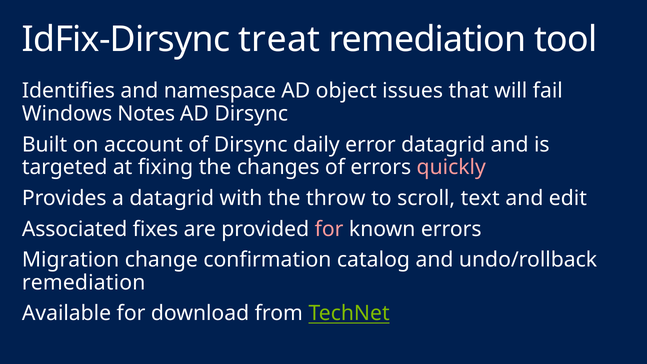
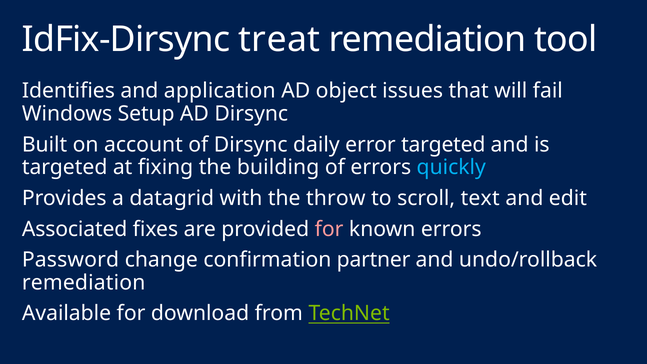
namespace: namespace -> application (220, 91)
Notes: Notes -> Setup (146, 114)
error datagrid: datagrid -> targeted (443, 145)
changes: changes -> building (278, 167)
quickly colour: pink -> light blue (451, 167)
Migration: Migration -> Password (70, 260)
catalog: catalog -> partner (374, 260)
